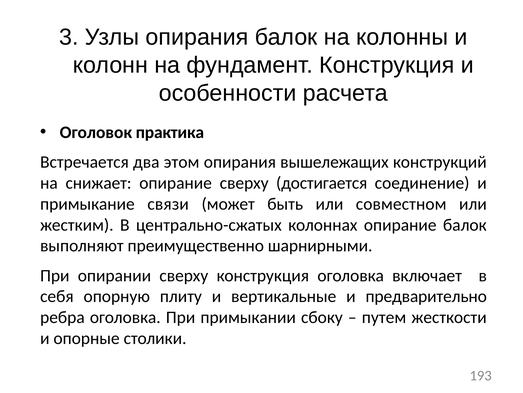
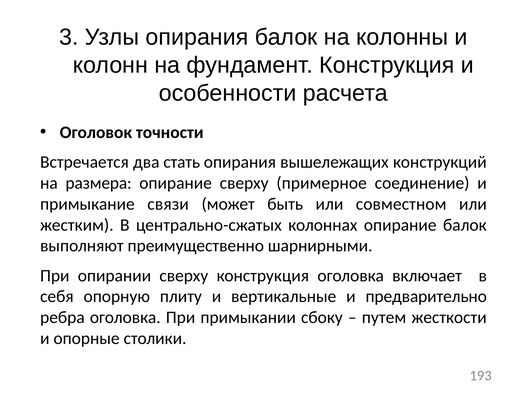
практика: практика -> точности (170, 132)
этом: этом -> стать (182, 162)
снижает: снижает -> размера (99, 183)
достигается: достигается -> примерное (322, 183)
